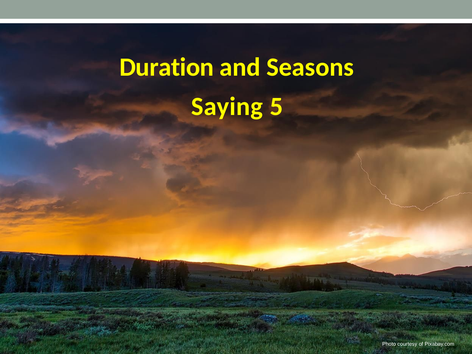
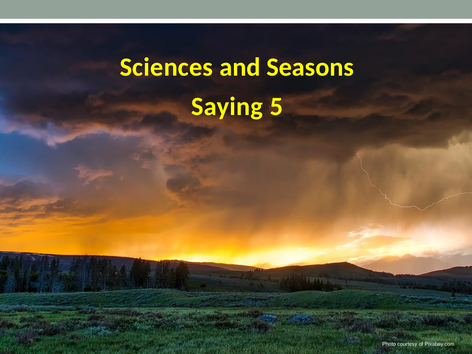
Duration: Duration -> Sciences (166, 67)
